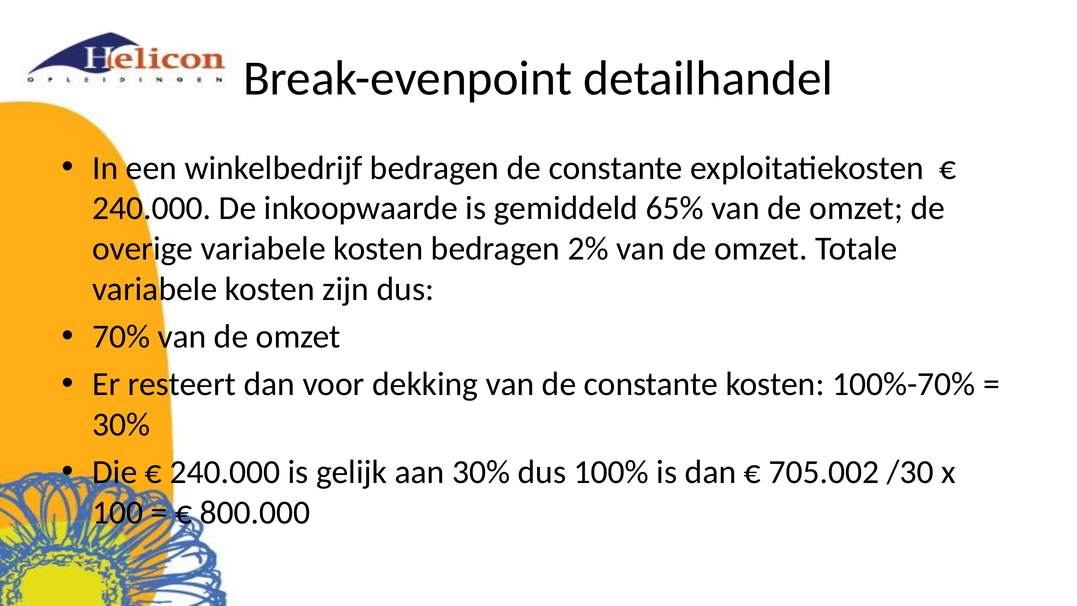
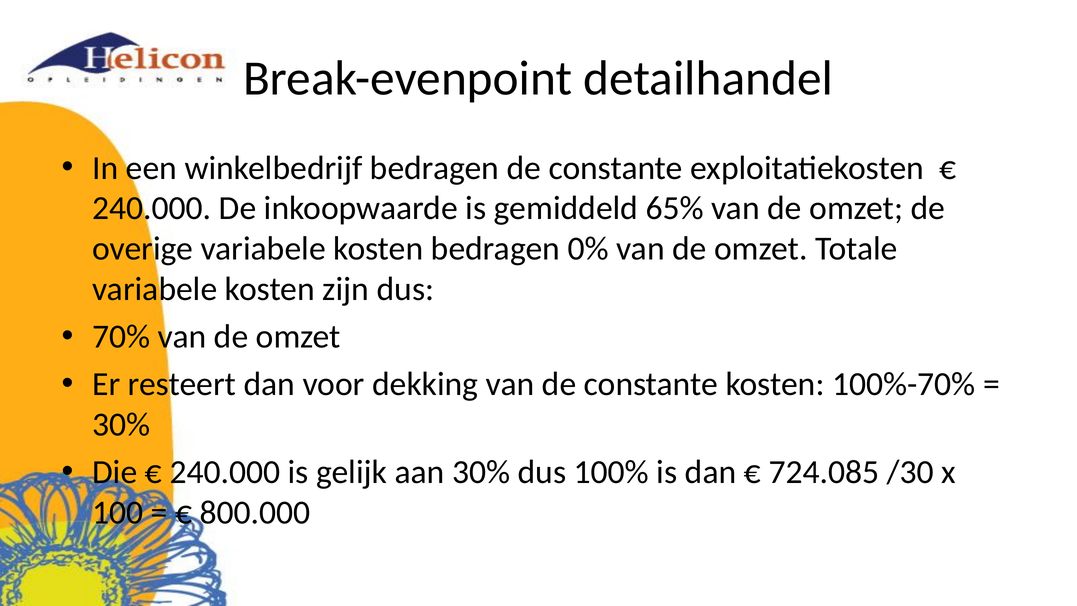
2%: 2% -> 0% (588, 249)
705.002: 705.002 -> 724.085 (824, 472)
